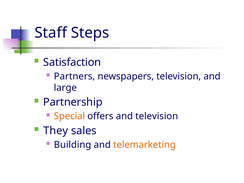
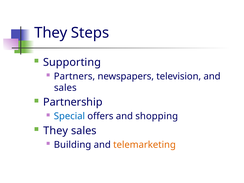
Staff: Staff -> They (51, 33)
Satisfaction: Satisfaction -> Supporting (72, 62)
large: large -> sales (65, 88)
Special colour: orange -> blue (69, 116)
and television: television -> shopping (157, 116)
